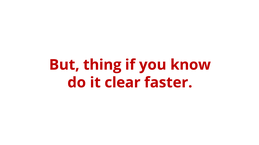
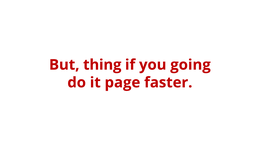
know: know -> going (190, 65)
clear: clear -> page (122, 83)
